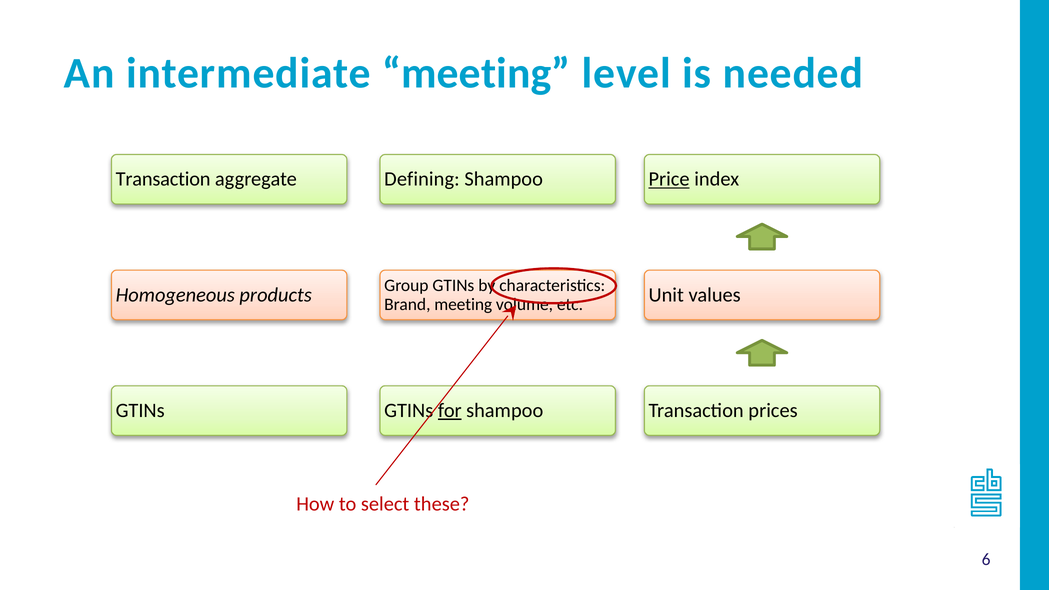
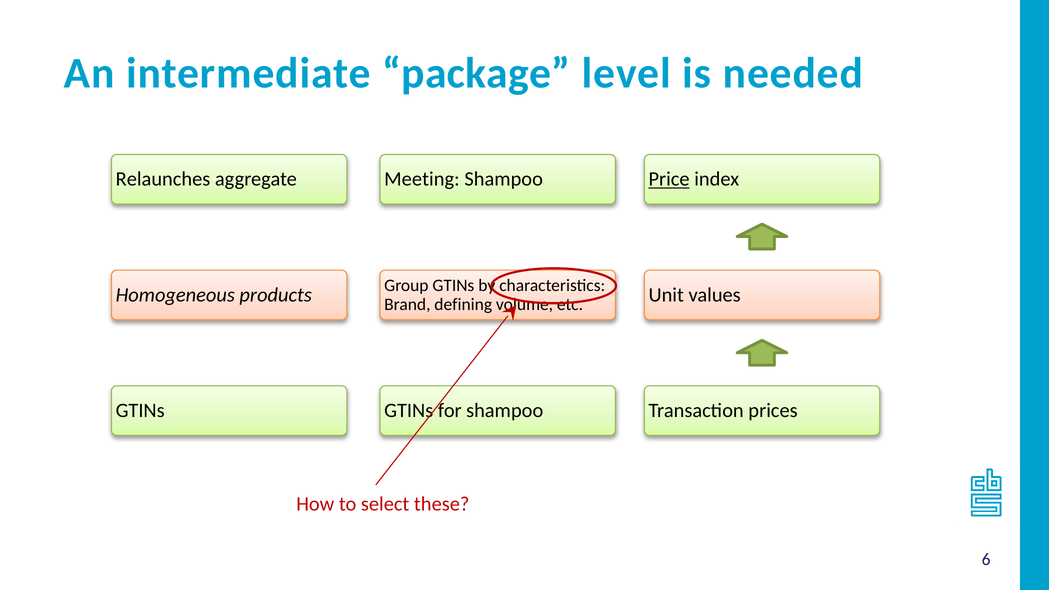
intermediate meeting: meeting -> package (476, 73)
Transaction: Transaction -> Relaunches (163, 179)
Defining: Defining -> Meeting (422, 179)
Brand meeting: meeting -> defining (463, 304)
for underline: present -> none (450, 411)
